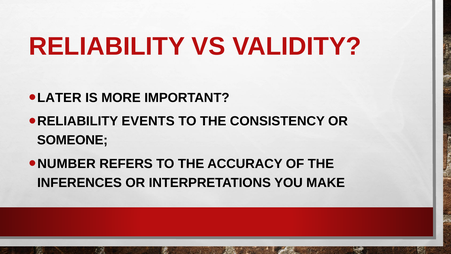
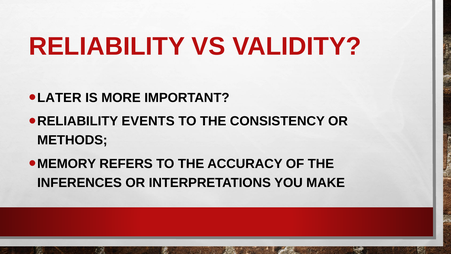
SOMEONE: SOMEONE -> METHODS (72, 140)
NUMBER: NUMBER -> MEMORY (67, 164)
